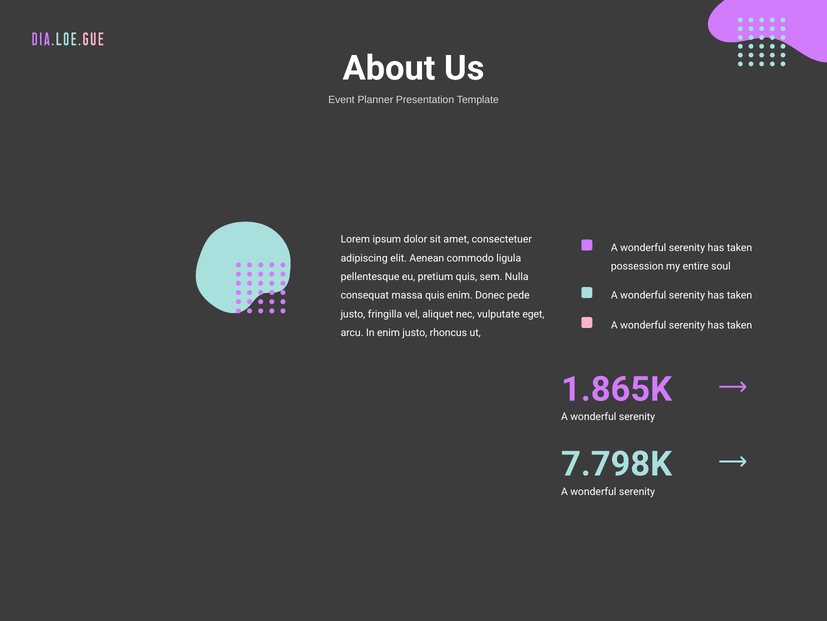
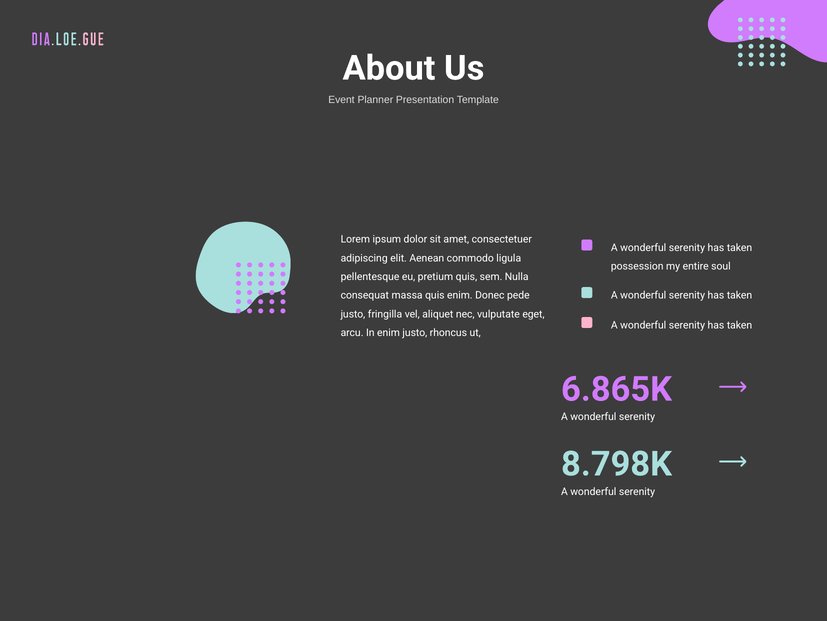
1.865K: 1.865K -> 6.865K (617, 389)
7.798K: 7.798K -> 8.798K (617, 464)
